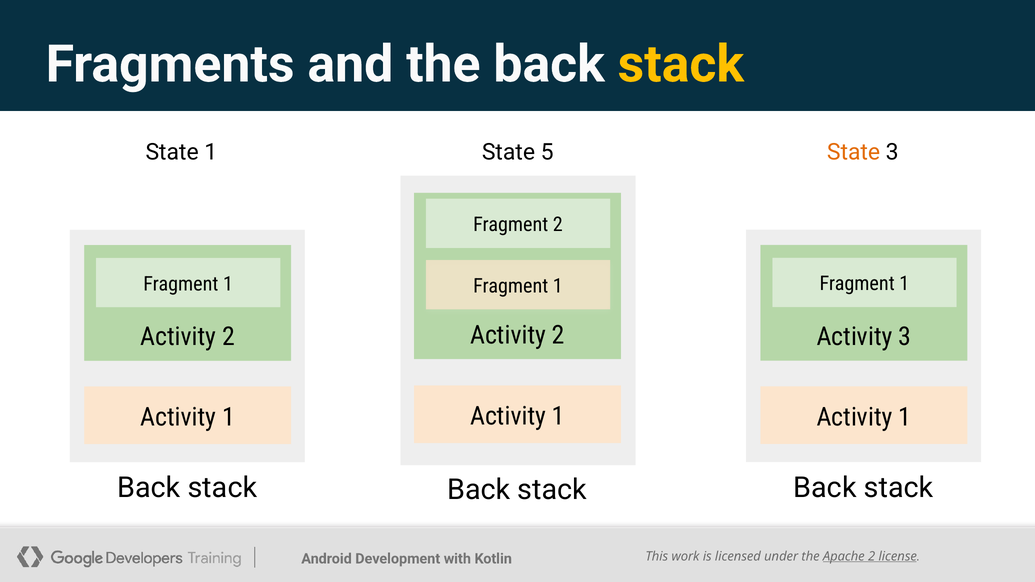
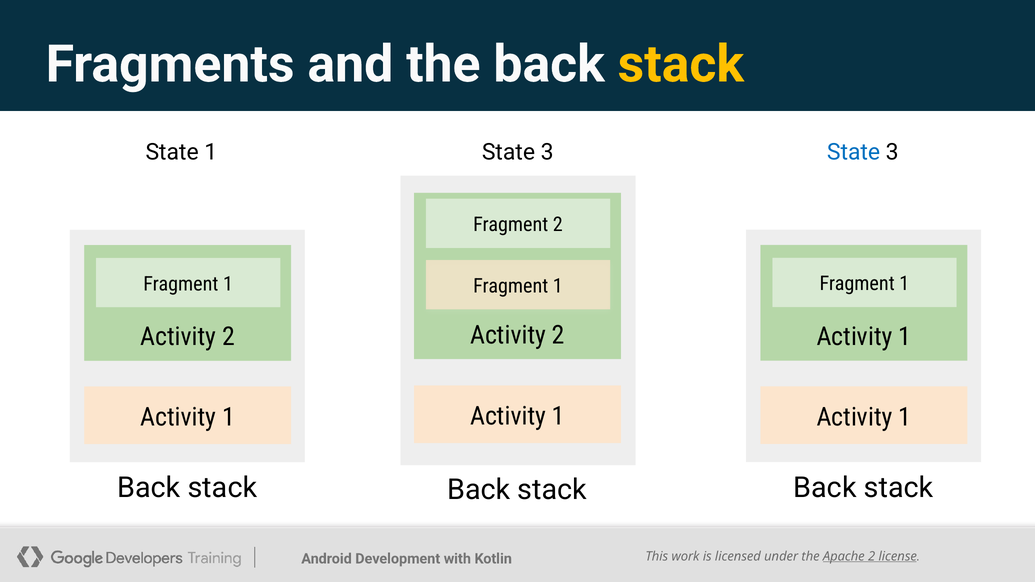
5: 5 -> 3 (547, 152)
State colour: orange -> blue (854, 152)
3: 3 -> 1 (905, 337)
